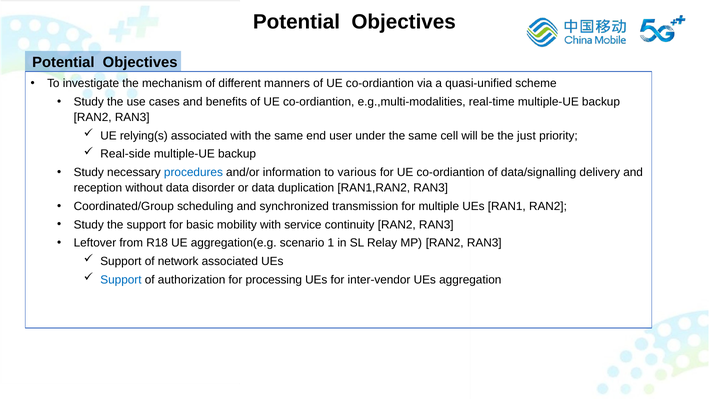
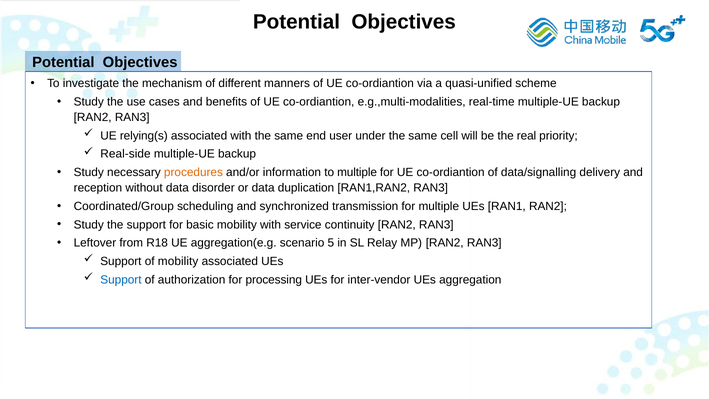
just: just -> real (527, 136)
procedures colour: blue -> orange (193, 172)
to various: various -> multiple (357, 172)
1: 1 -> 5 (331, 243)
of network: network -> mobility (178, 261)
